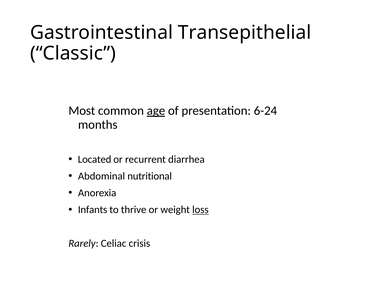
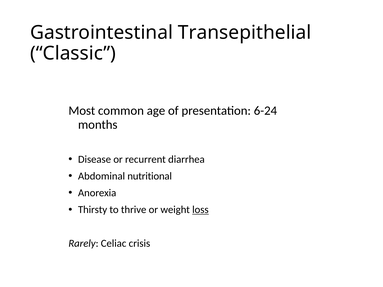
age underline: present -> none (156, 111)
Located: Located -> Disease (95, 159)
Infants: Infants -> Thirsty (93, 210)
